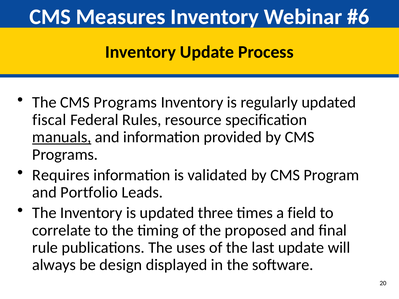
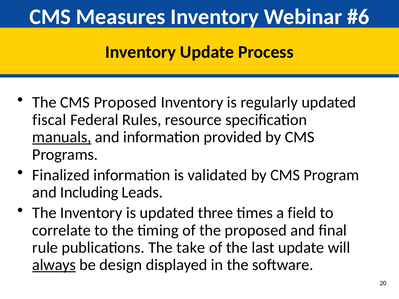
The CMS Programs: Programs -> Proposed (125, 103)
Requires: Requires -> Finalized (61, 175)
Portfolio: Portfolio -> Including (89, 193)
uses: uses -> take (191, 248)
always underline: none -> present (54, 265)
